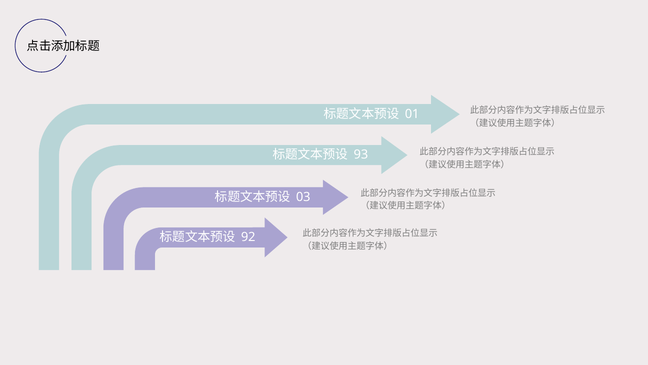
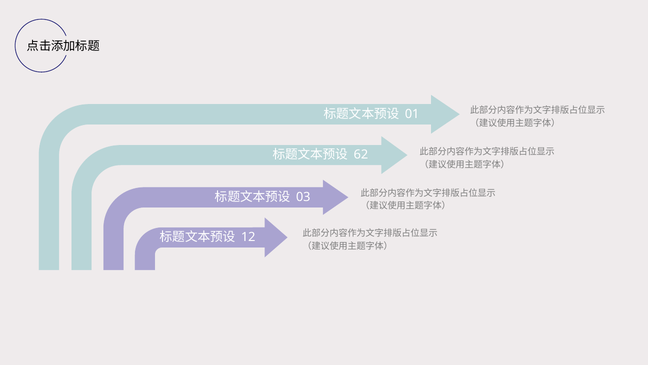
93: 93 -> 62 (361, 155)
92: 92 -> 12 (248, 237)
